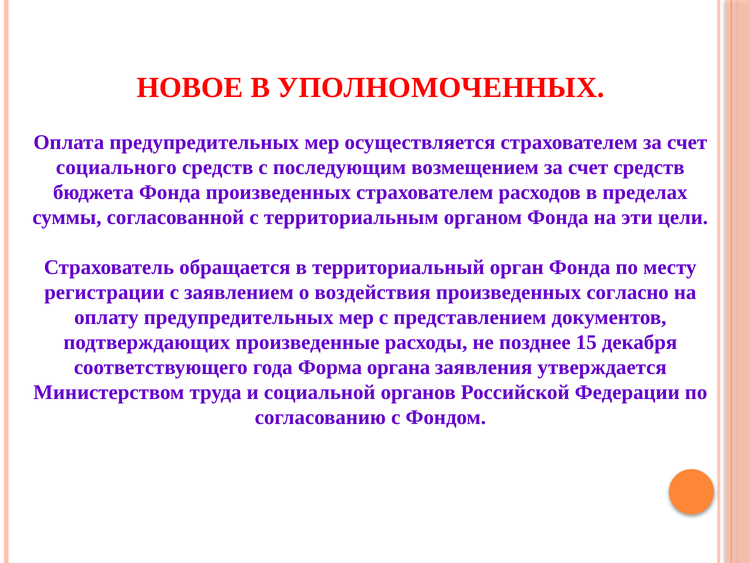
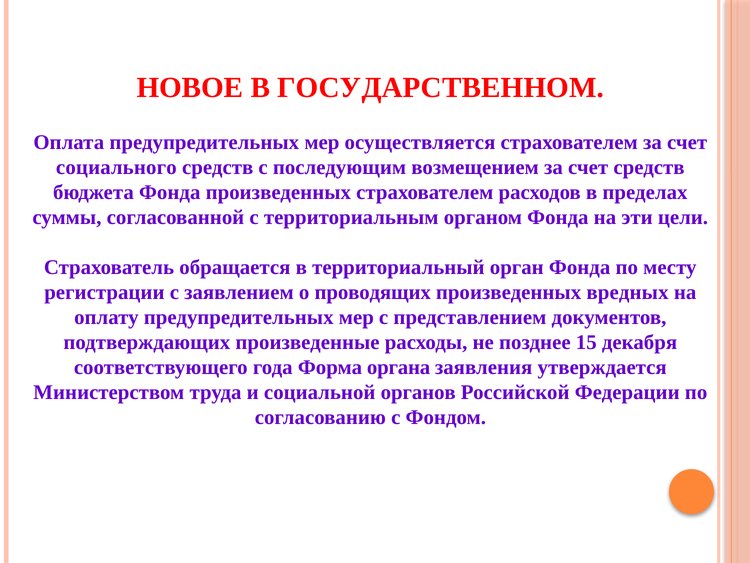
УПОЛНОМОЧЕННЫХ: УПОЛНОМОЧЕННЫХ -> ГОСУДАРСТВЕННОМ (441, 88)
воздействия: воздействия -> проводящих (373, 292)
согласно: согласно -> вредных (628, 292)
